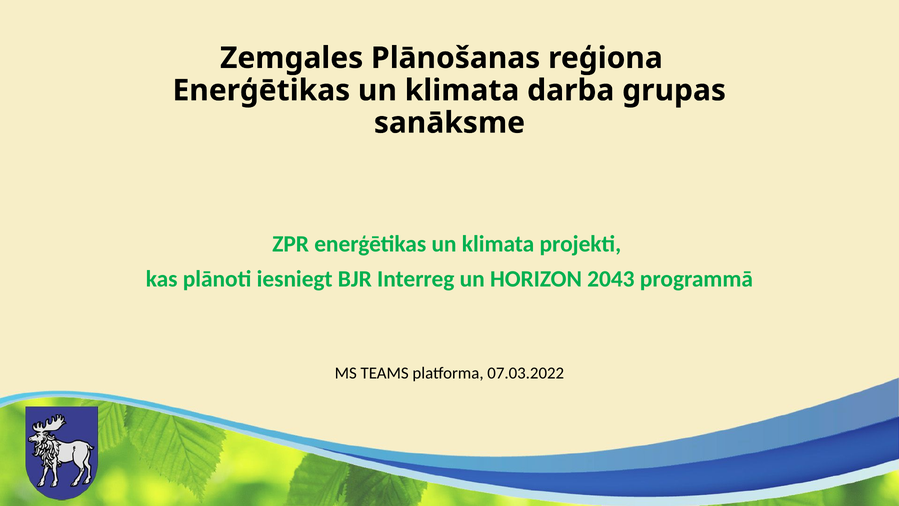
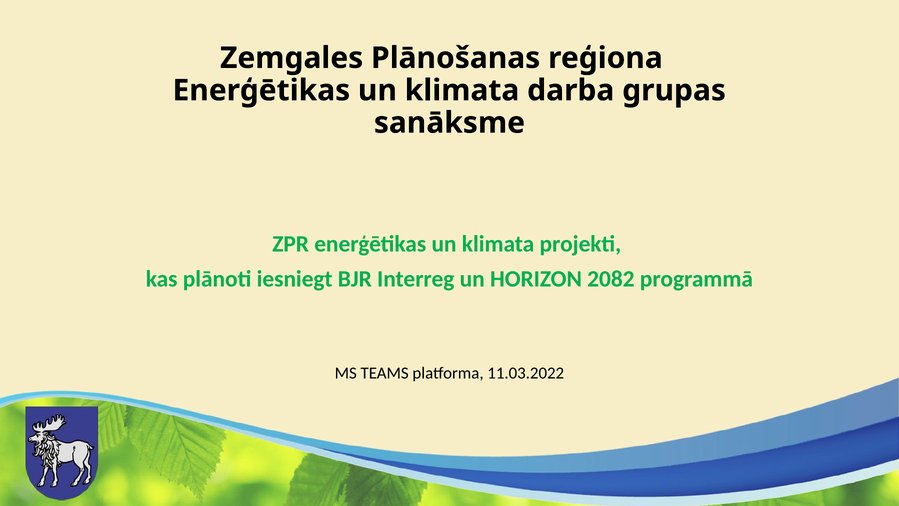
2043: 2043 -> 2082 (611, 279)
07.03.2022: 07.03.2022 -> 11.03.2022 (526, 373)
